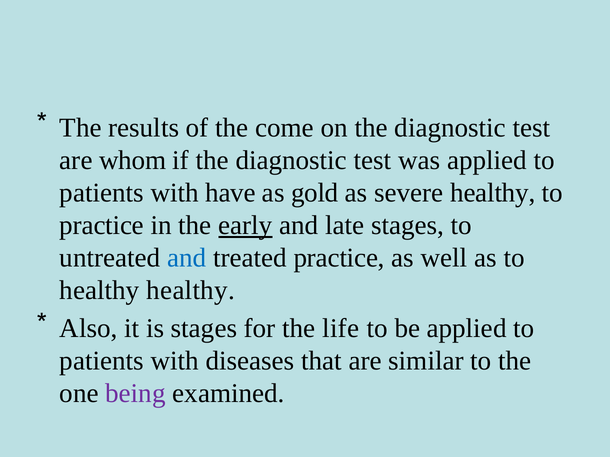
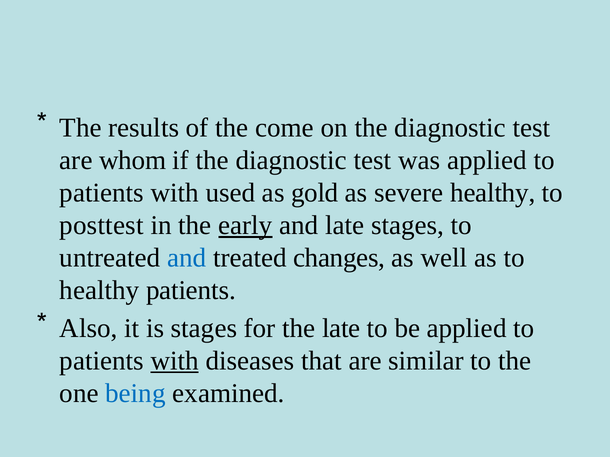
have: have -> used (230, 193)
practice: practice -> posttest (102, 226)
treated practice: practice -> changes (339, 258)
healthy healthy: healthy -> patients (191, 291)
the life: life -> late (341, 329)
with underline: none -> present (175, 361)
being colour: purple -> blue (135, 394)
